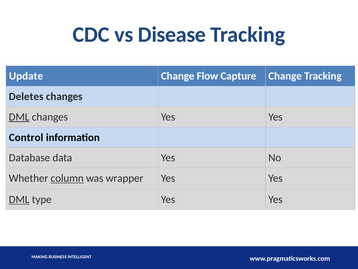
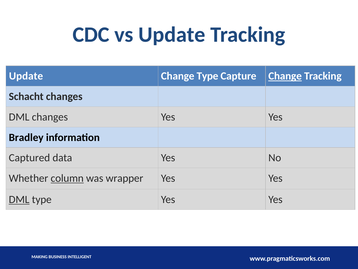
vs Disease: Disease -> Update (172, 35)
Change Flow: Flow -> Type (207, 76)
Change underline: none -> present (285, 76)
Deletes: Deletes -> Schacht (26, 96)
DML underline: present -> none (19, 117)
Control: Control -> Bradley (26, 137)
Database: Database -> Captured (29, 158)
